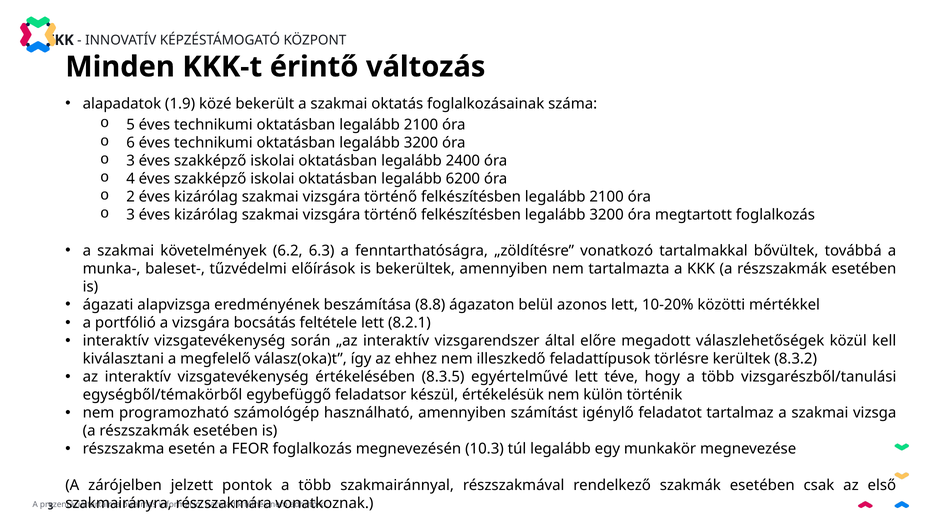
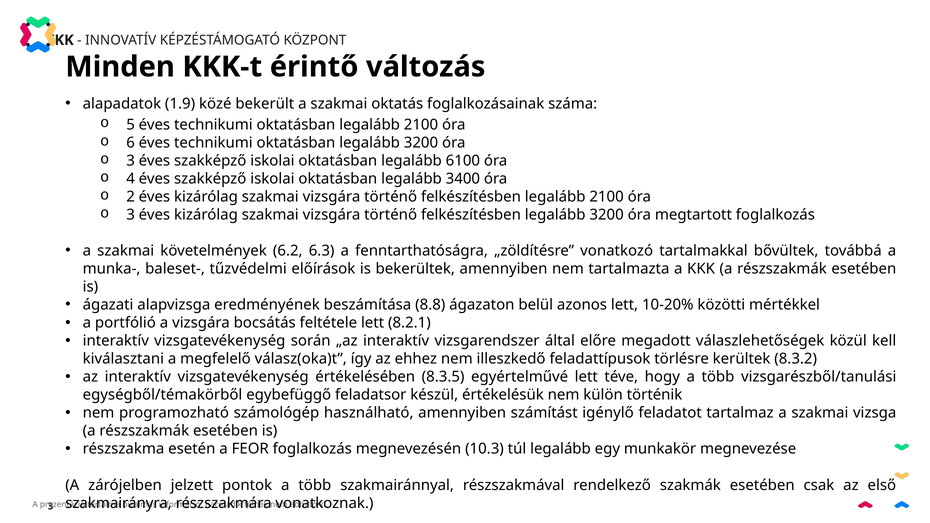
2400: 2400 -> 6100 (463, 161)
6200: 6200 -> 3400 (463, 179)
